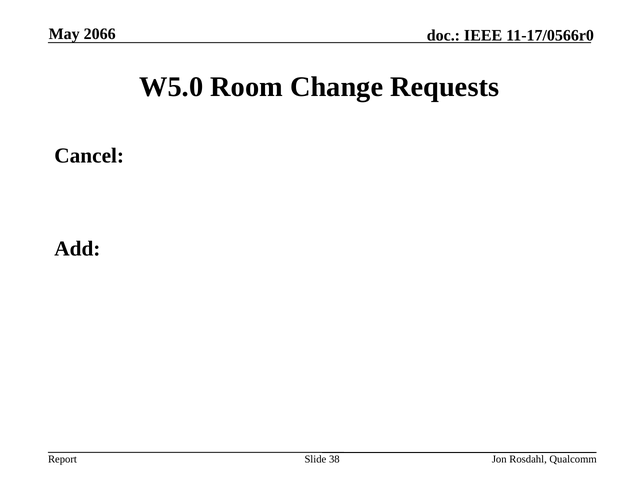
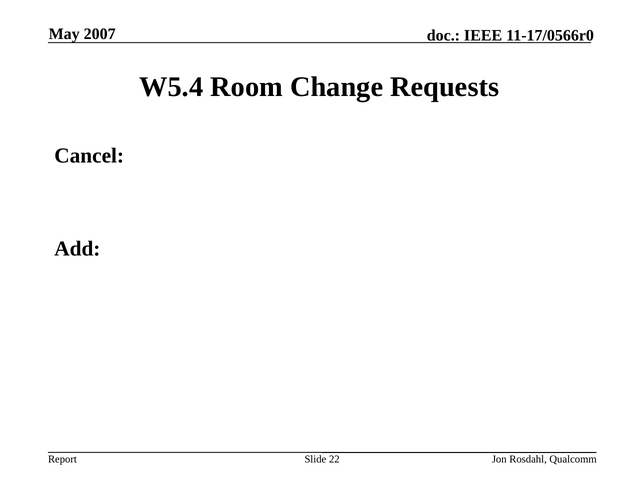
2066: 2066 -> 2007 (100, 34)
W5.0: W5.0 -> W5.4 (171, 87)
38: 38 -> 22 (334, 460)
